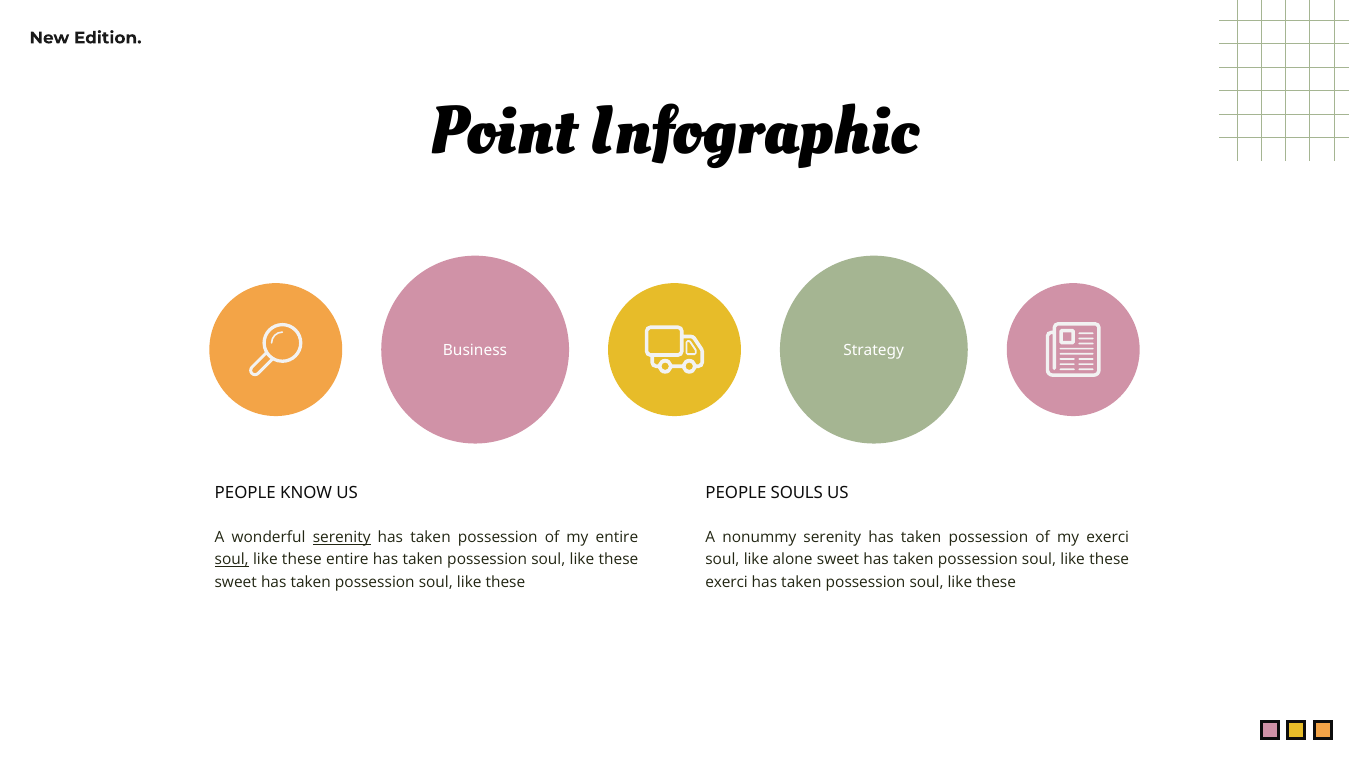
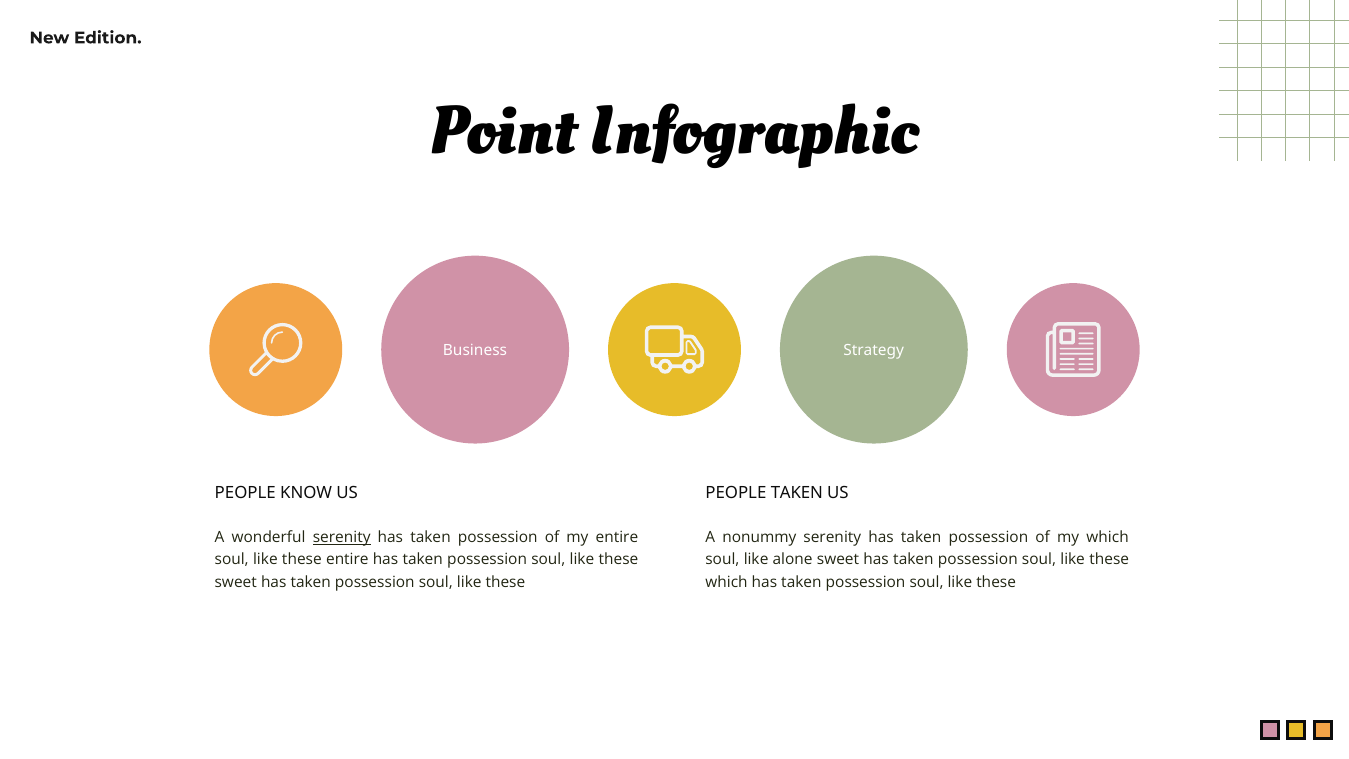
PEOPLE SOULS: SOULS -> TAKEN (797, 492)
my exerci: exerci -> which (1108, 537)
soul underline: present -> none (232, 560)
exerci: exerci -> which (727, 582)
